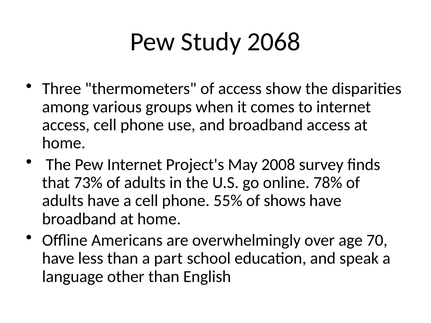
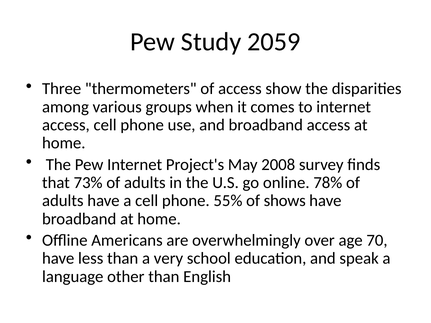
2068: 2068 -> 2059 (274, 42)
part: part -> very (168, 259)
